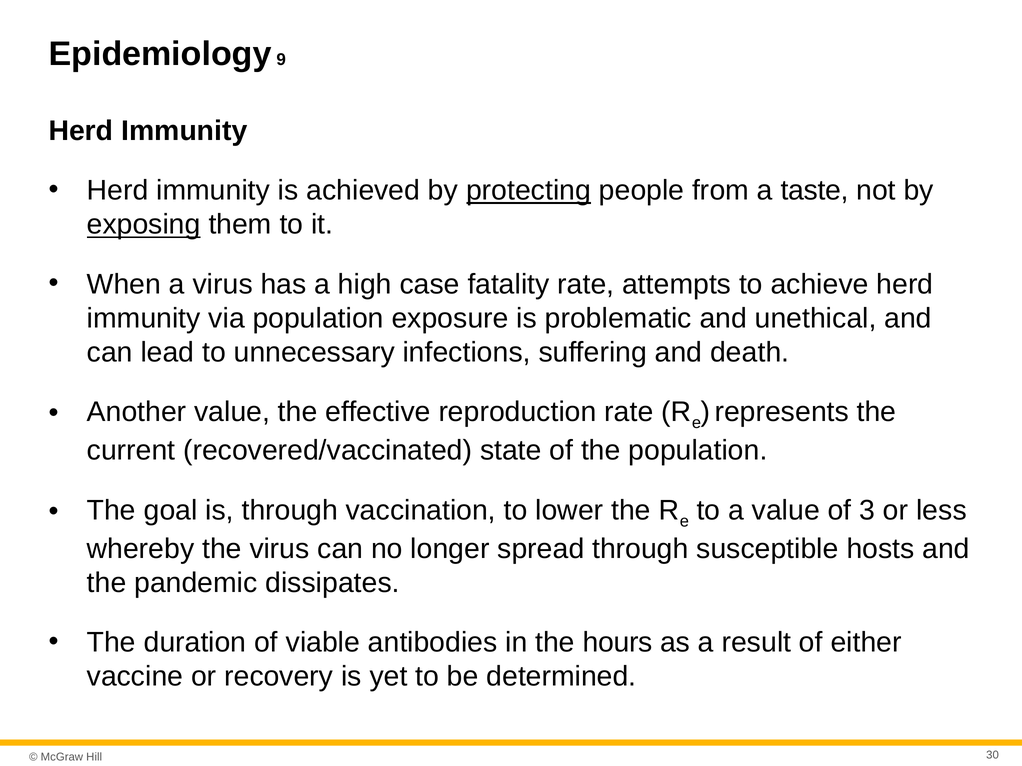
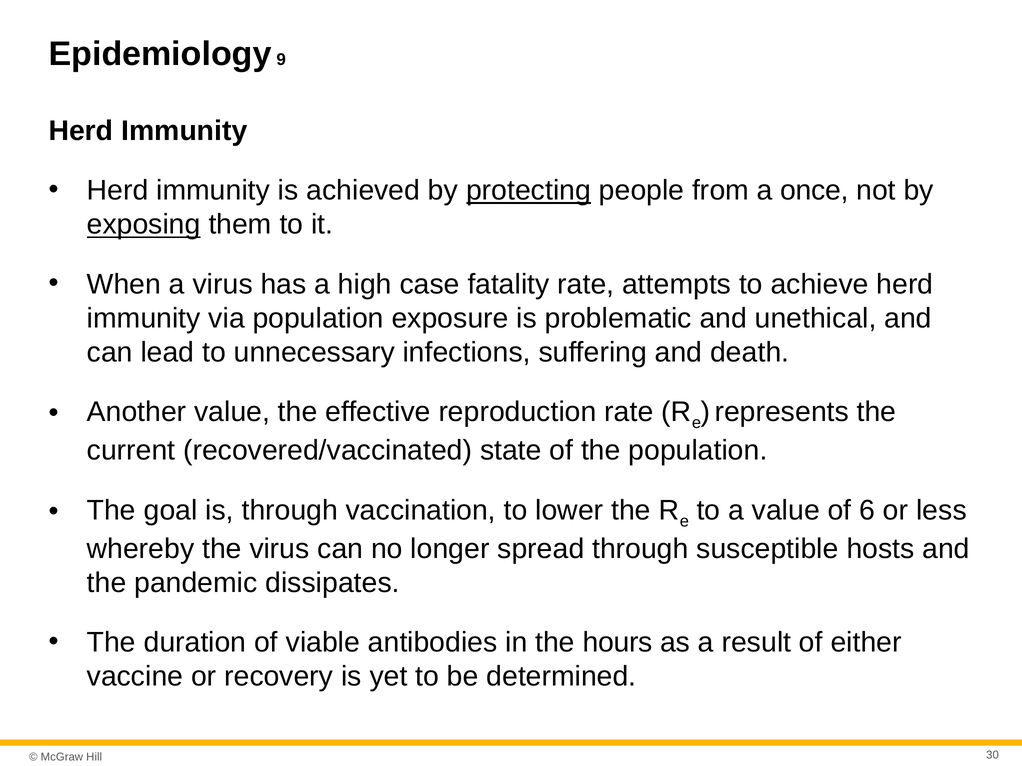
taste: taste -> once (815, 191)
3: 3 -> 6 (867, 511)
